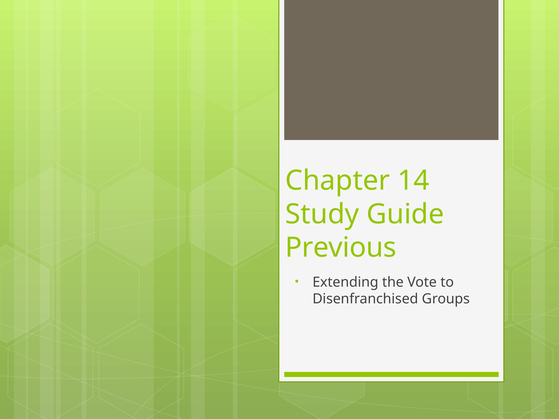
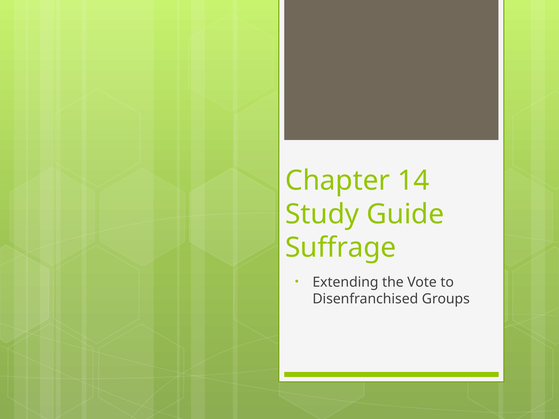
Previous: Previous -> Suffrage (341, 248)
